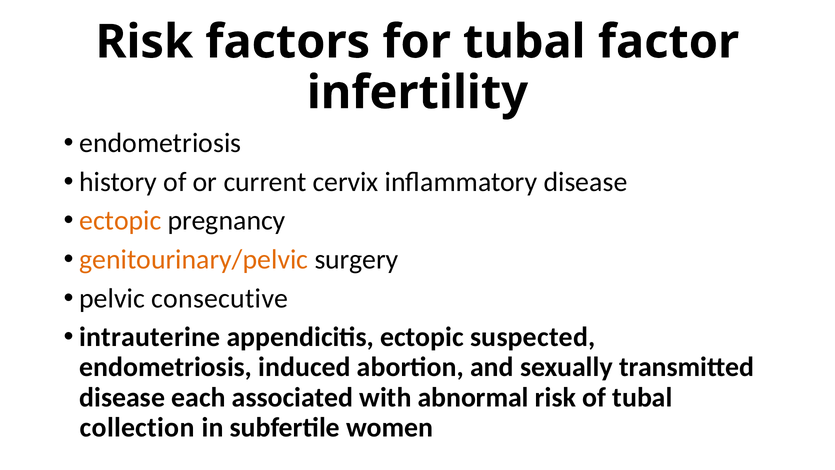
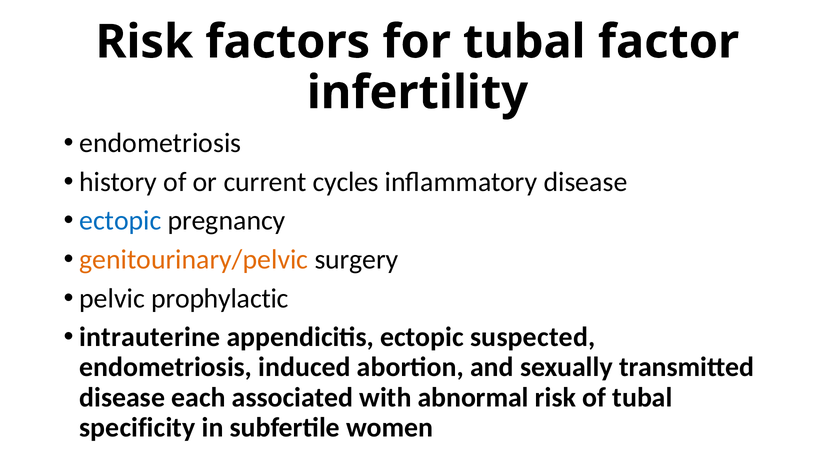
cervix: cervix -> cycles (346, 182)
ectopic colour: orange -> blue (120, 221)
consecutive: consecutive -> prophylactic (220, 298)
collection: collection -> specificity (137, 427)
